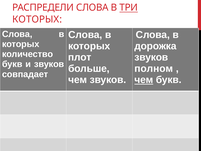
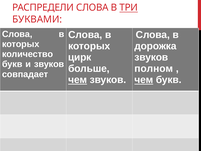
КОТОРЫХ: КОТОРЫХ -> БУКВАМИ (37, 19)
плот: плот -> цирк (80, 57)
чем underline: none -> present (78, 80)
